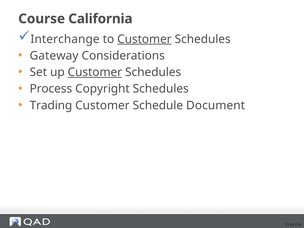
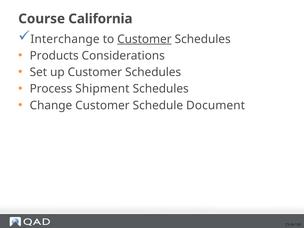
Gateway: Gateway -> Products (54, 56)
Customer underline: present -> none (95, 72)
Copyright: Copyright -> Shipment (102, 89)
Trading: Trading -> Change (51, 105)
